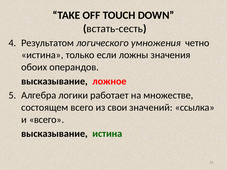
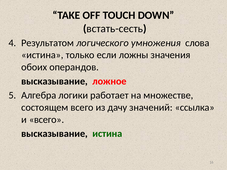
четно: четно -> слова (197, 43)
свои: свои -> дачу (117, 108)
